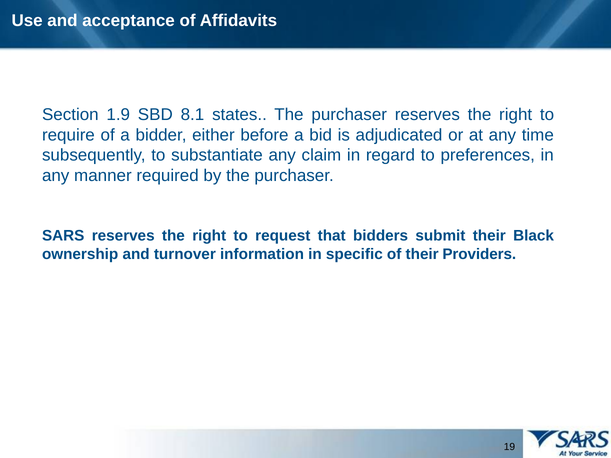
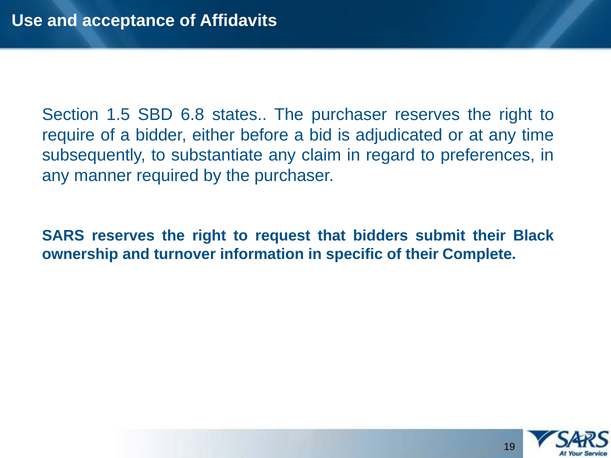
1.9: 1.9 -> 1.5 (118, 115)
8.1: 8.1 -> 6.8 (192, 115)
Providers: Providers -> Complete (479, 254)
